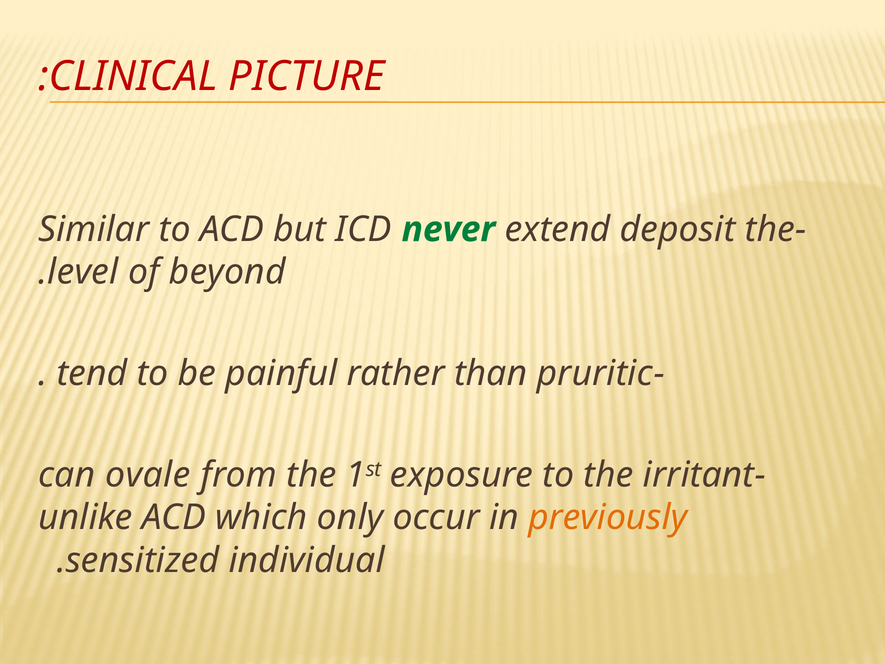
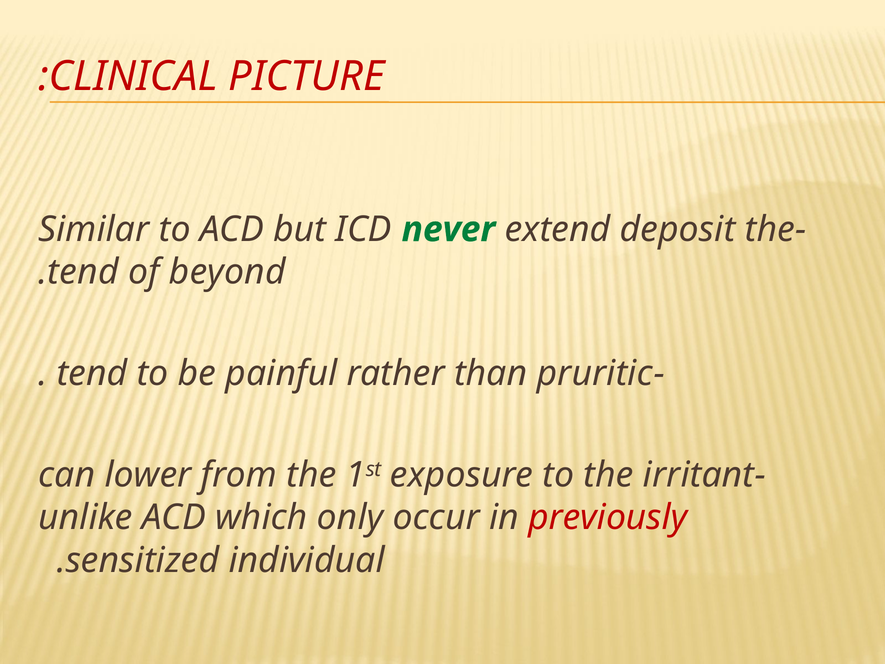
level: level -> tend (83, 272)
ovale: ovale -> lower (148, 475)
previously colour: orange -> red (608, 518)
